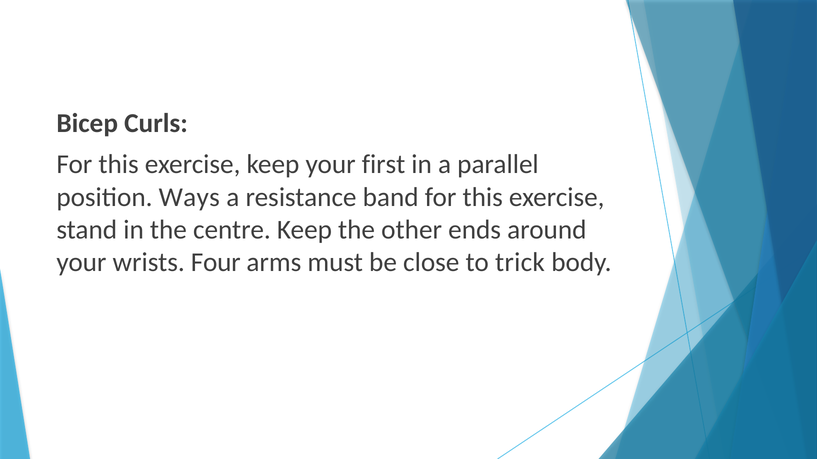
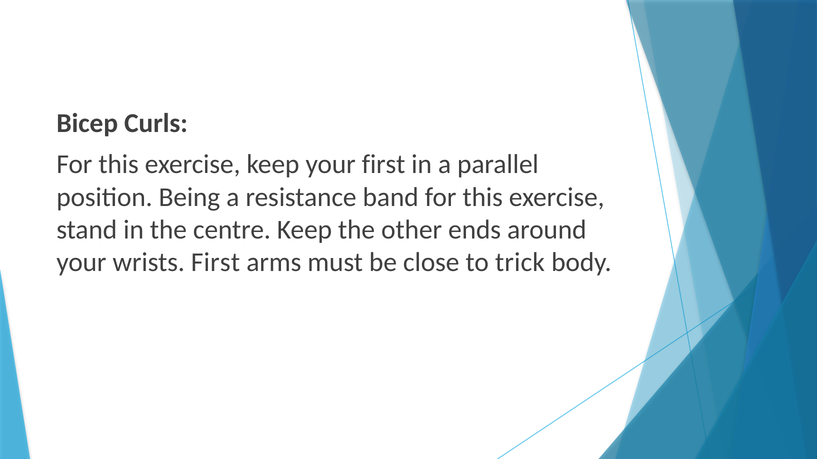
Ways: Ways -> Being (189, 197)
wrists Four: Four -> First (215, 263)
